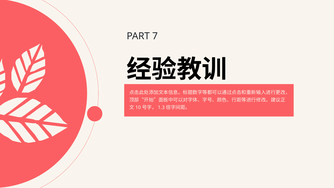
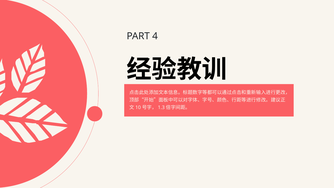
7: 7 -> 4 (155, 36)
